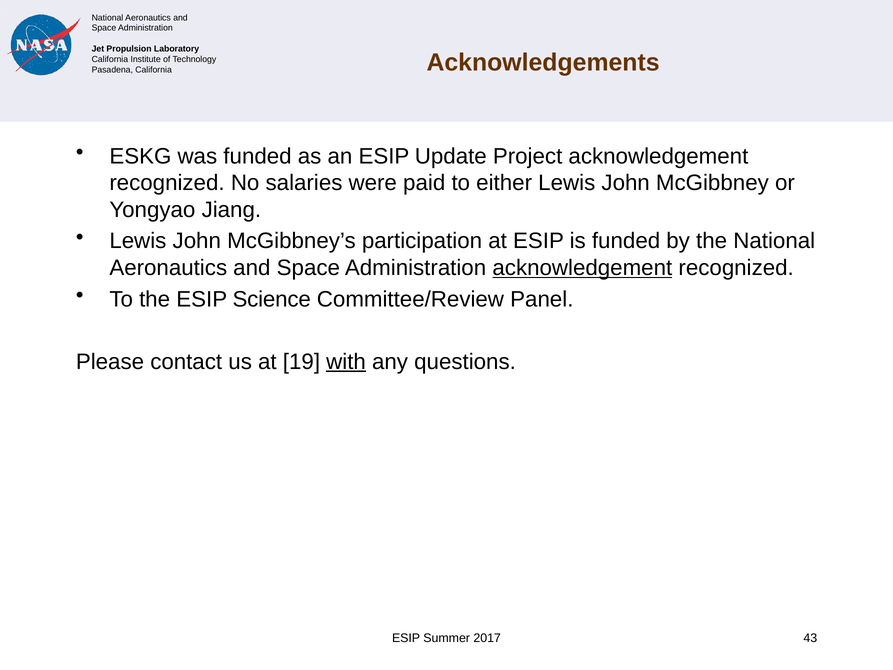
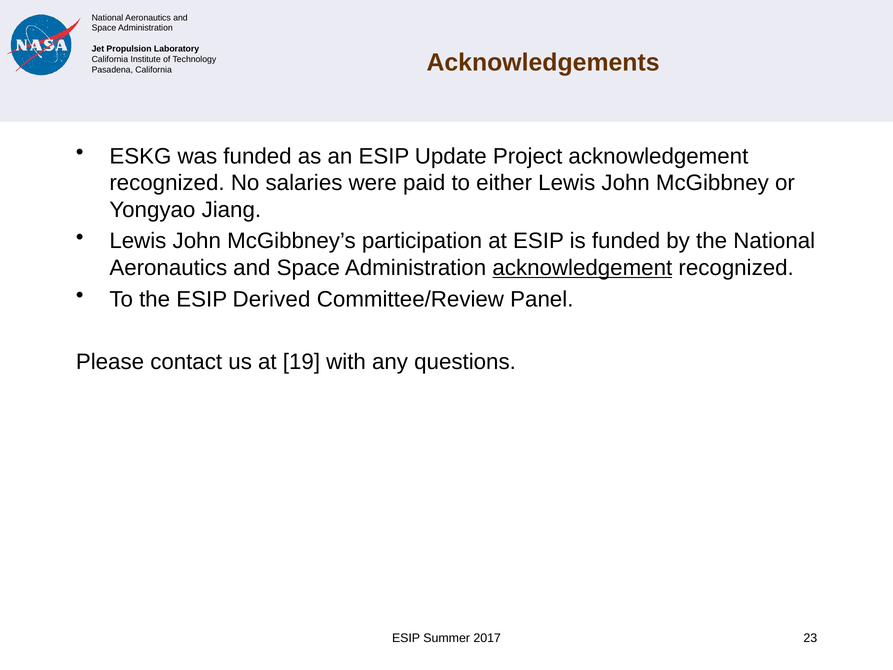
Science: Science -> Derived (272, 299)
with underline: present -> none (346, 362)
43: 43 -> 23 (810, 638)
